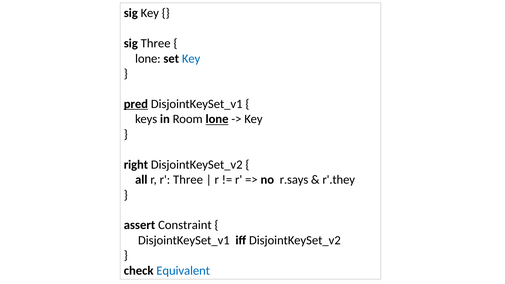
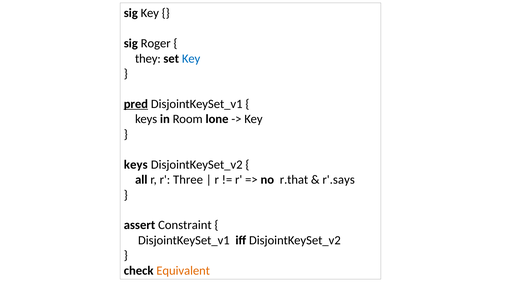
sig Three: Three -> Roger (156, 43)
lone: lone -> they (148, 59)
lone underline: present -> none (217, 119)
right: right -> keys (136, 165)
r.says: r.says -> r.that (294, 180)
r'.they: r'.they -> r'.says (339, 180)
Equivalent colour: blue -> orange (183, 271)
